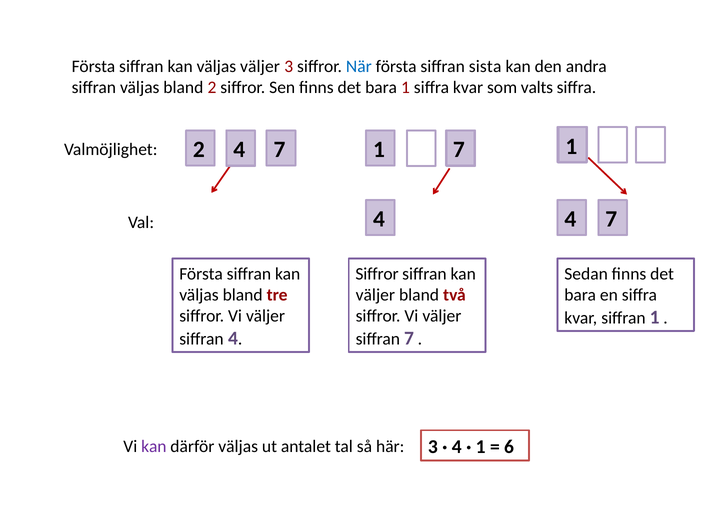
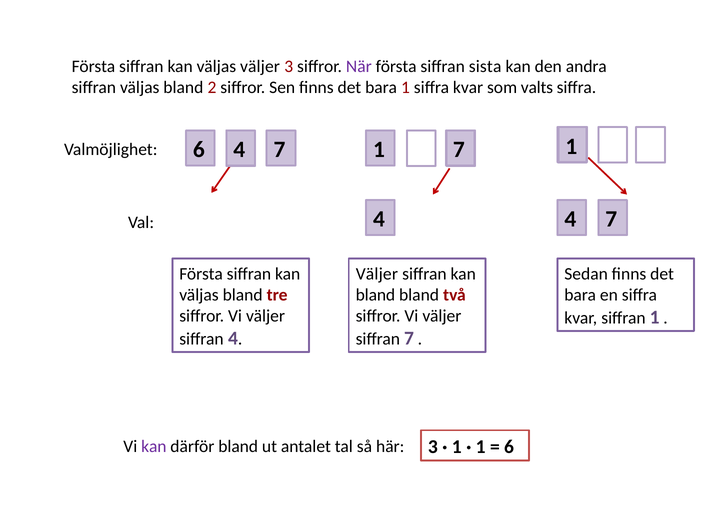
När colour: blue -> purple (359, 67)
Valmöjlighet 2: 2 -> 6 (199, 150)
Siffror: Siffror -> Väljer (377, 274)
väljer: väljer -> bland (375, 295)
därför väljas: väljas -> bland (238, 446)
4: 4 -> 1 (457, 447)
